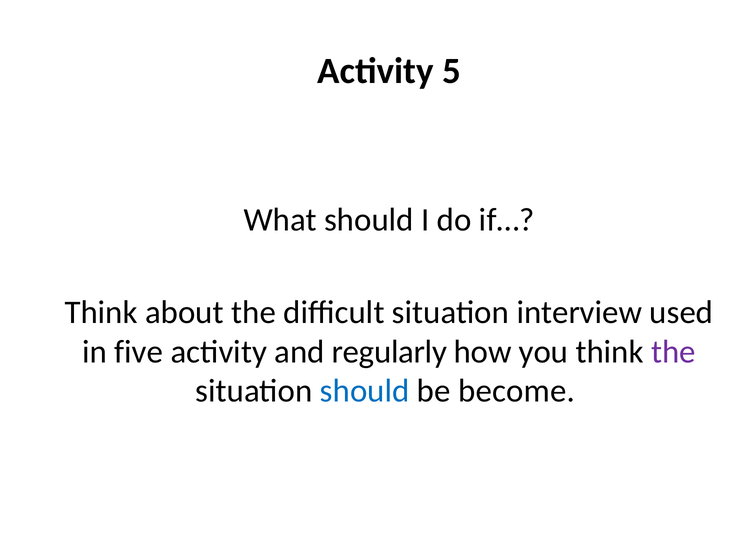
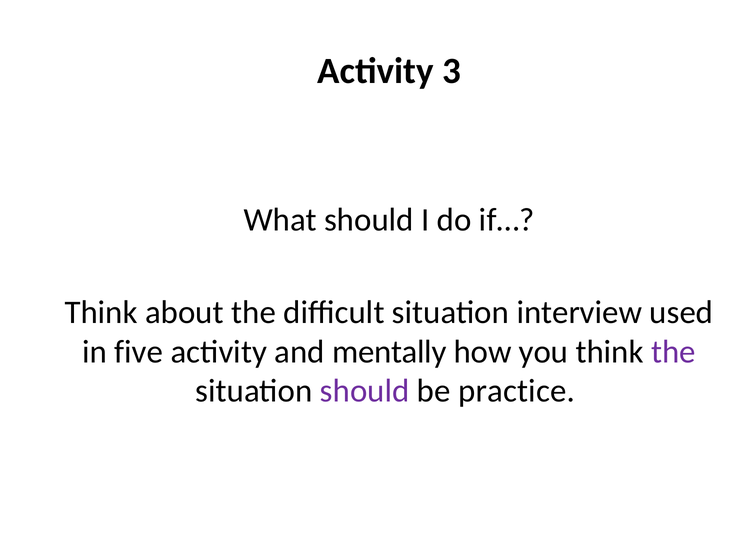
5: 5 -> 3 (451, 71)
regularly: regularly -> mentally (389, 352)
should colour: blue -> purple (365, 391)
become: become -> practice (517, 391)
